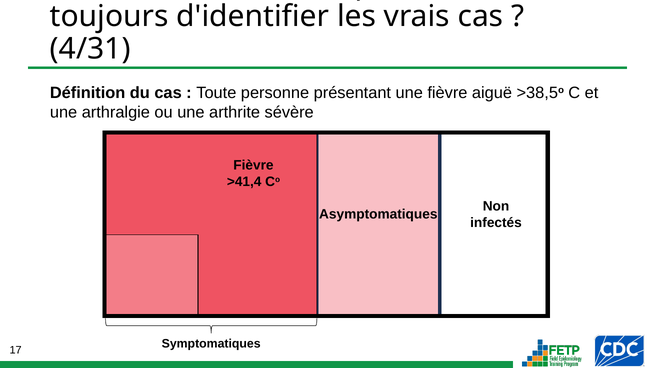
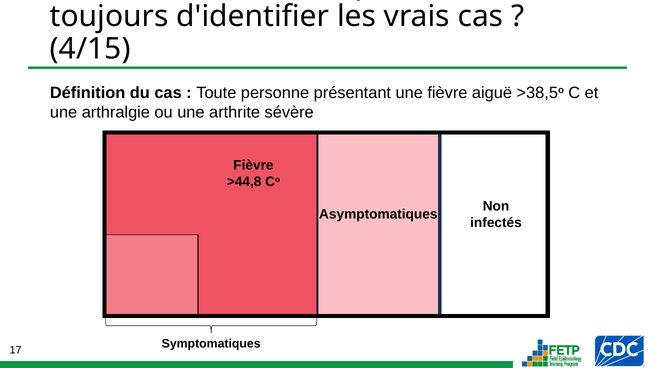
4/31: 4/31 -> 4/15 (90, 49)
>41,4: >41,4 -> >44,8 (244, 182)
